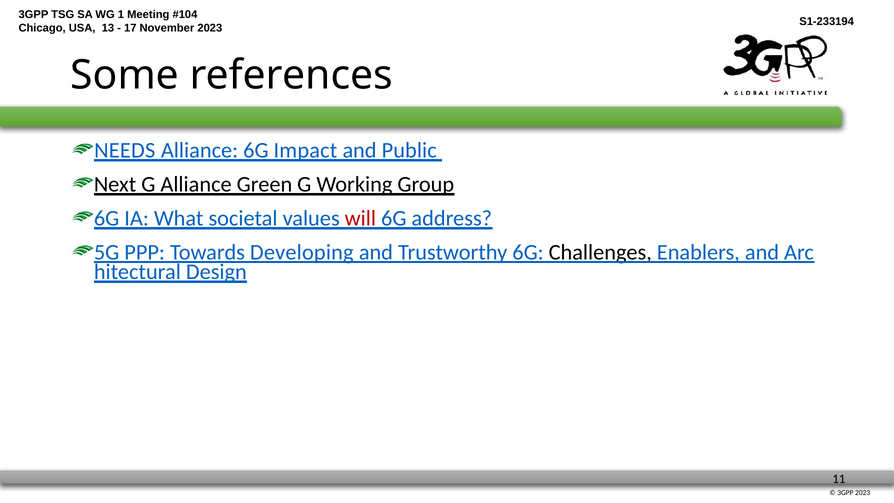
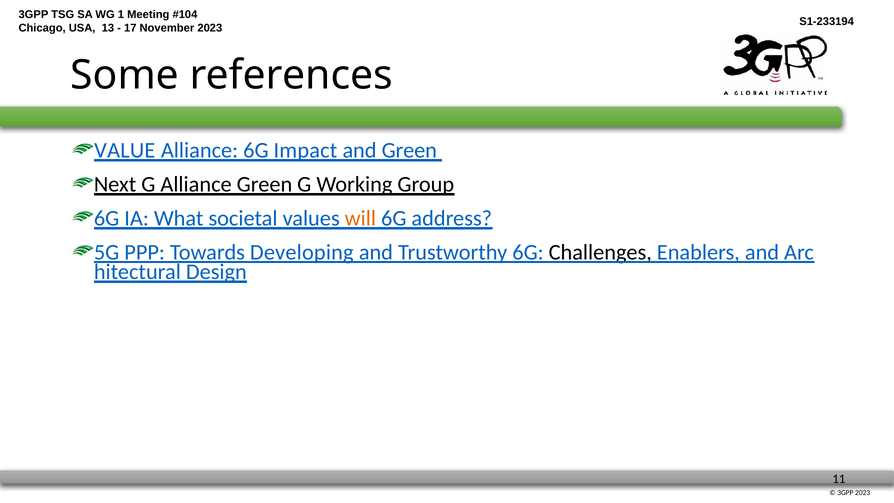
NEEDS: NEEDS -> VALUE (125, 151)
and Public: Public -> Green (409, 151)
will colour: red -> orange (360, 218)
